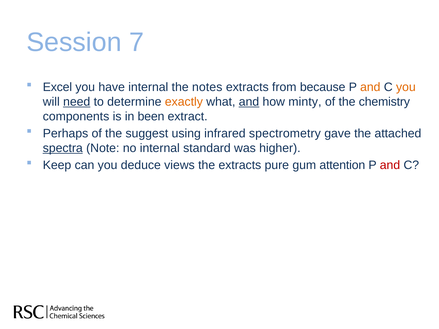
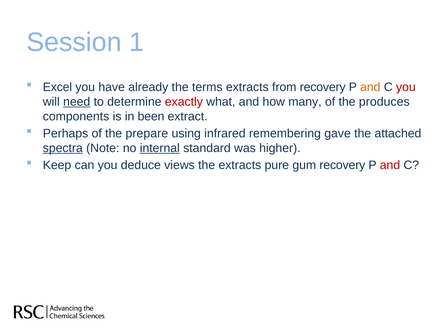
7: 7 -> 1 (137, 42)
have internal: internal -> already (148, 87)
notes: notes -> terms (207, 87)
from because: because -> recovery (323, 87)
you colour: orange -> red (406, 87)
exactly colour: orange -> red (184, 102)
and underline: present -> none (249, 102)
minty: minty -> many (305, 102)
chemistry: chemistry -> produces (384, 102)
suggest: suggest -> prepare (147, 134)
spectrometry: spectrometry -> remembering (285, 134)
internal underline: none -> present (160, 148)
gum attention: attention -> recovery (342, 165)
